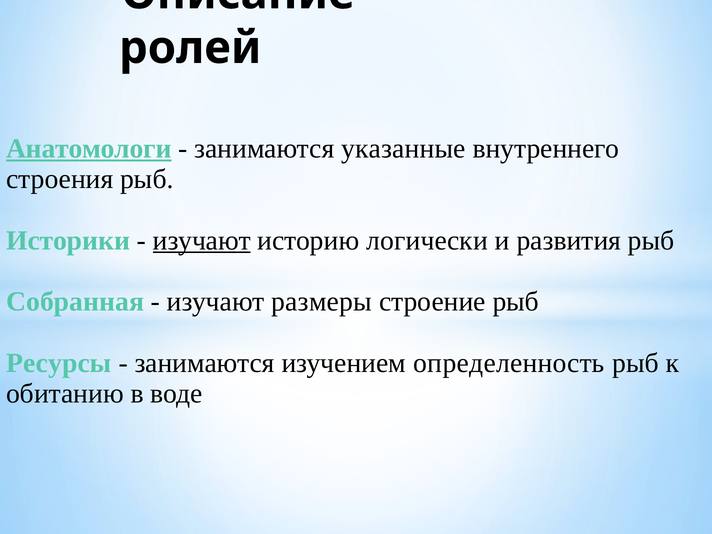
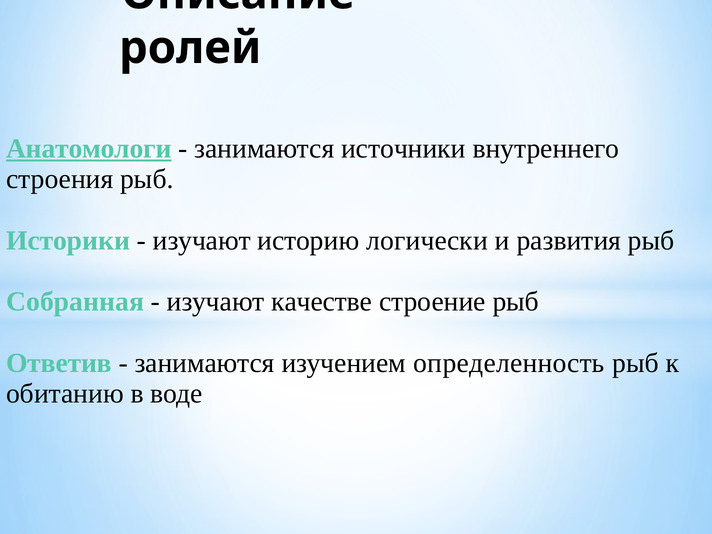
указанные: указанные -> источники (403, 149)
изучают underline: present -> none (202, 240)
размеры: размеры -> качестве (322, 302)
Ресурсы: Ресурсы -> Ответив (59, 363)
